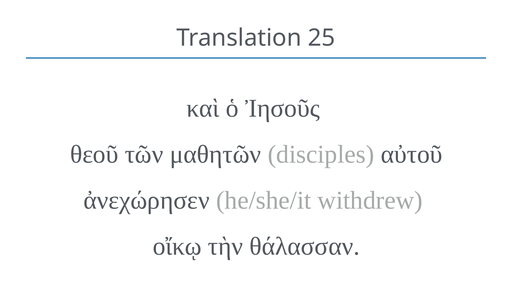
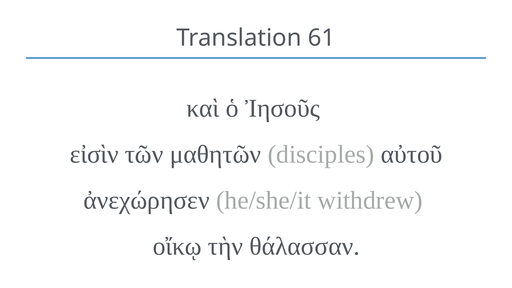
25: 25 -> 61 (322, 38)
θεοῦ: θεοῦ -> εἰσὶν (94, 154)
